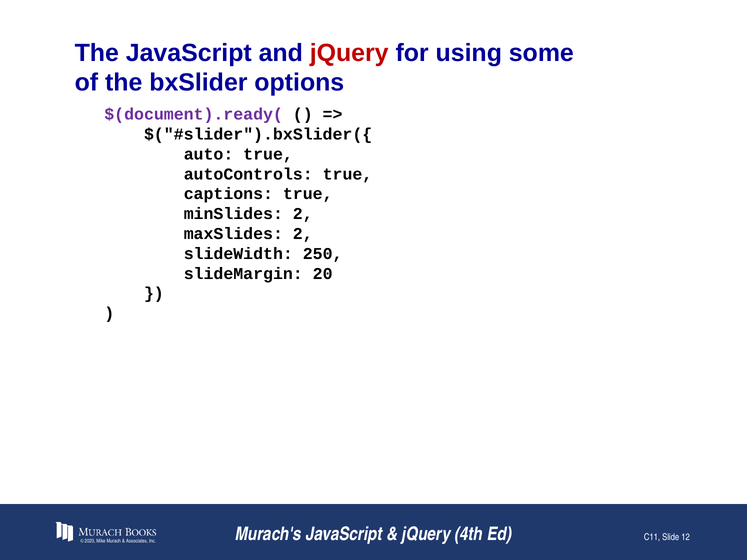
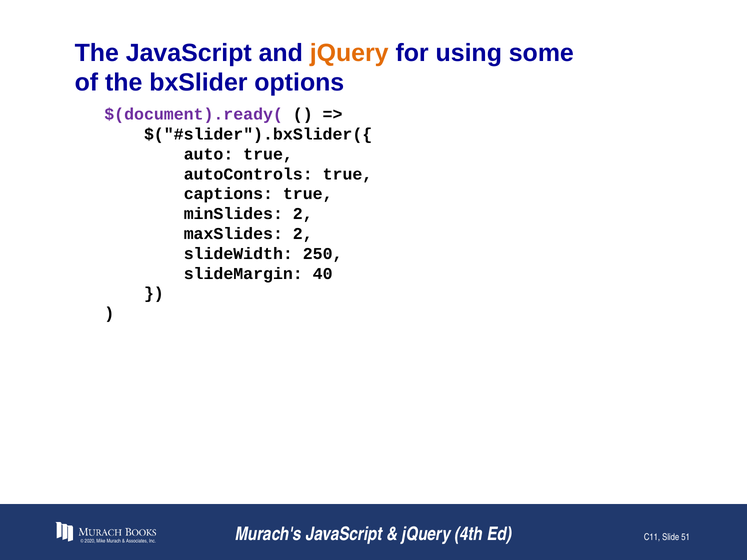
jQuery colour: red -> orange (349, 53)
20: 20 -> 40 (323, 274)
12: 12 -> 51 (686, 537)
